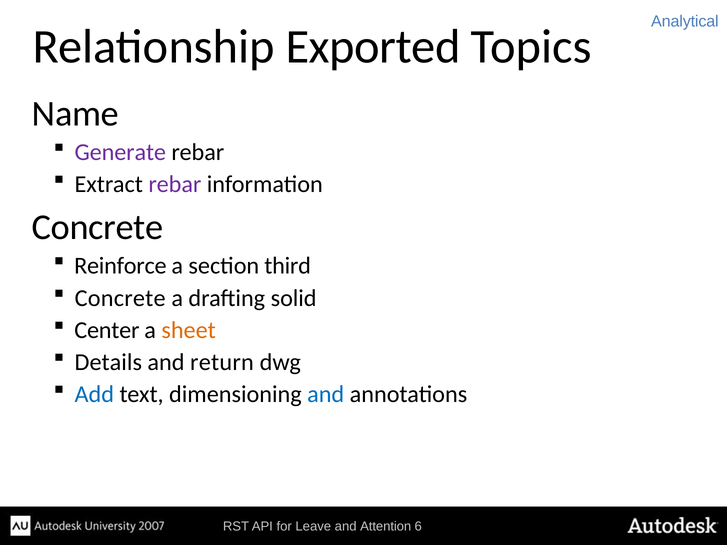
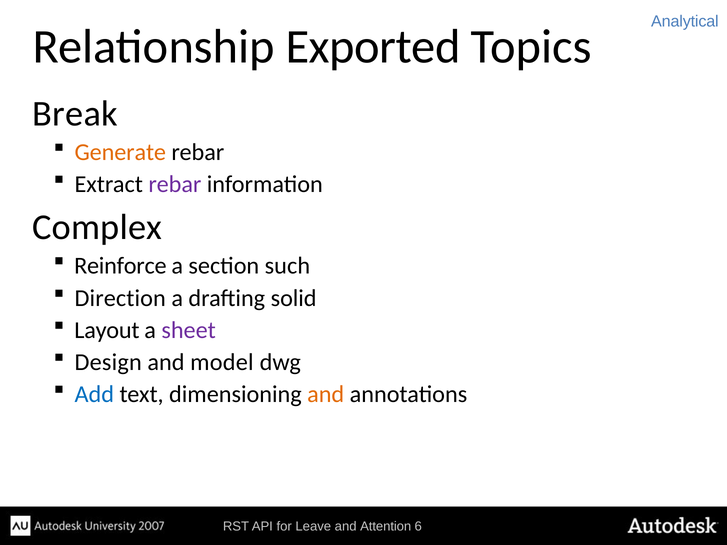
Name: Name -> Break (75, 114)
Generate colour: purple -> orange (120, 152)
Concrete: Concrete -> Complex (97, 227)
third: third -> such (287, 266)
Concrete: Concrete -> Direction (120, 298)
Center: Center -> Layout (107, 330)
sheet colour: orange -> purple (189, 330)
Details: Details -> Design (108, 362)
return: return -> model (222, 362)
and colour: blue -> orange (326, 394)
